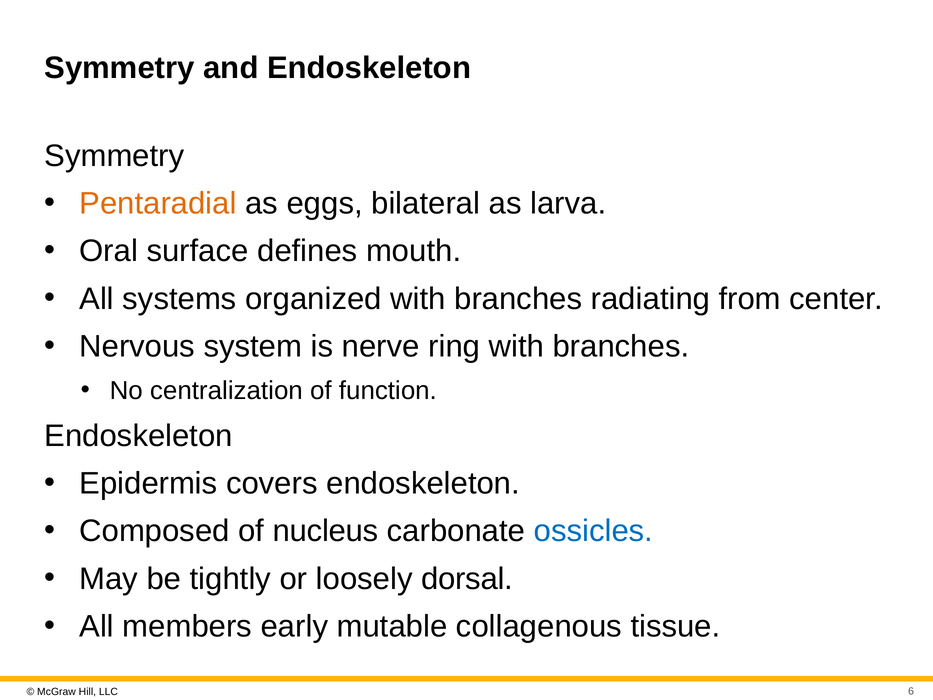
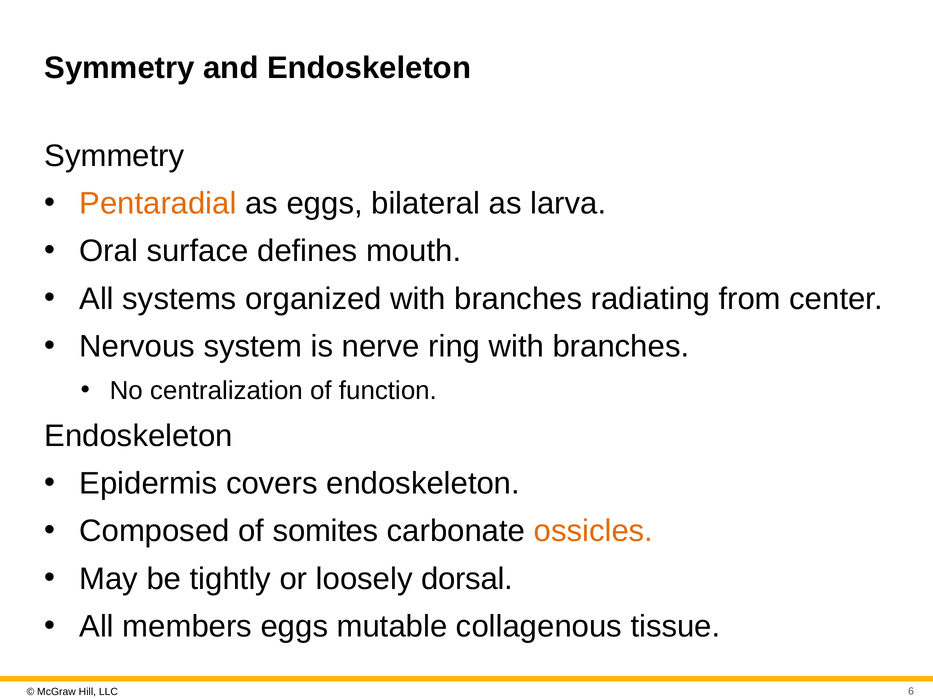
nucleus: nucleus -> somites (326, 531)
ossicles colour: blue -> orange (593, 531)
members early: early -> eggs (294, 626)
